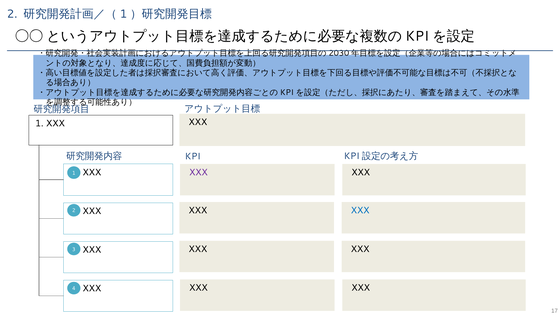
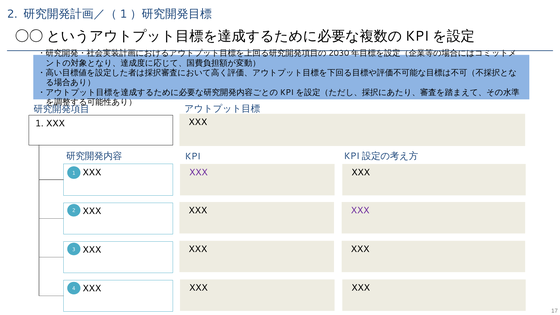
XXX colour: blue -> purple (360, 210)
